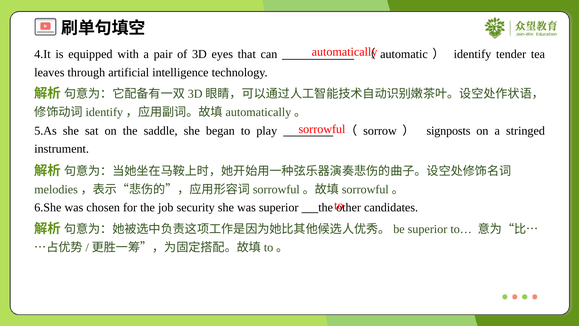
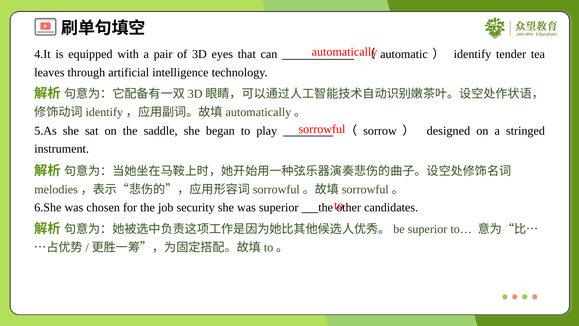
signposts: signposts -> designed (448, 131)
